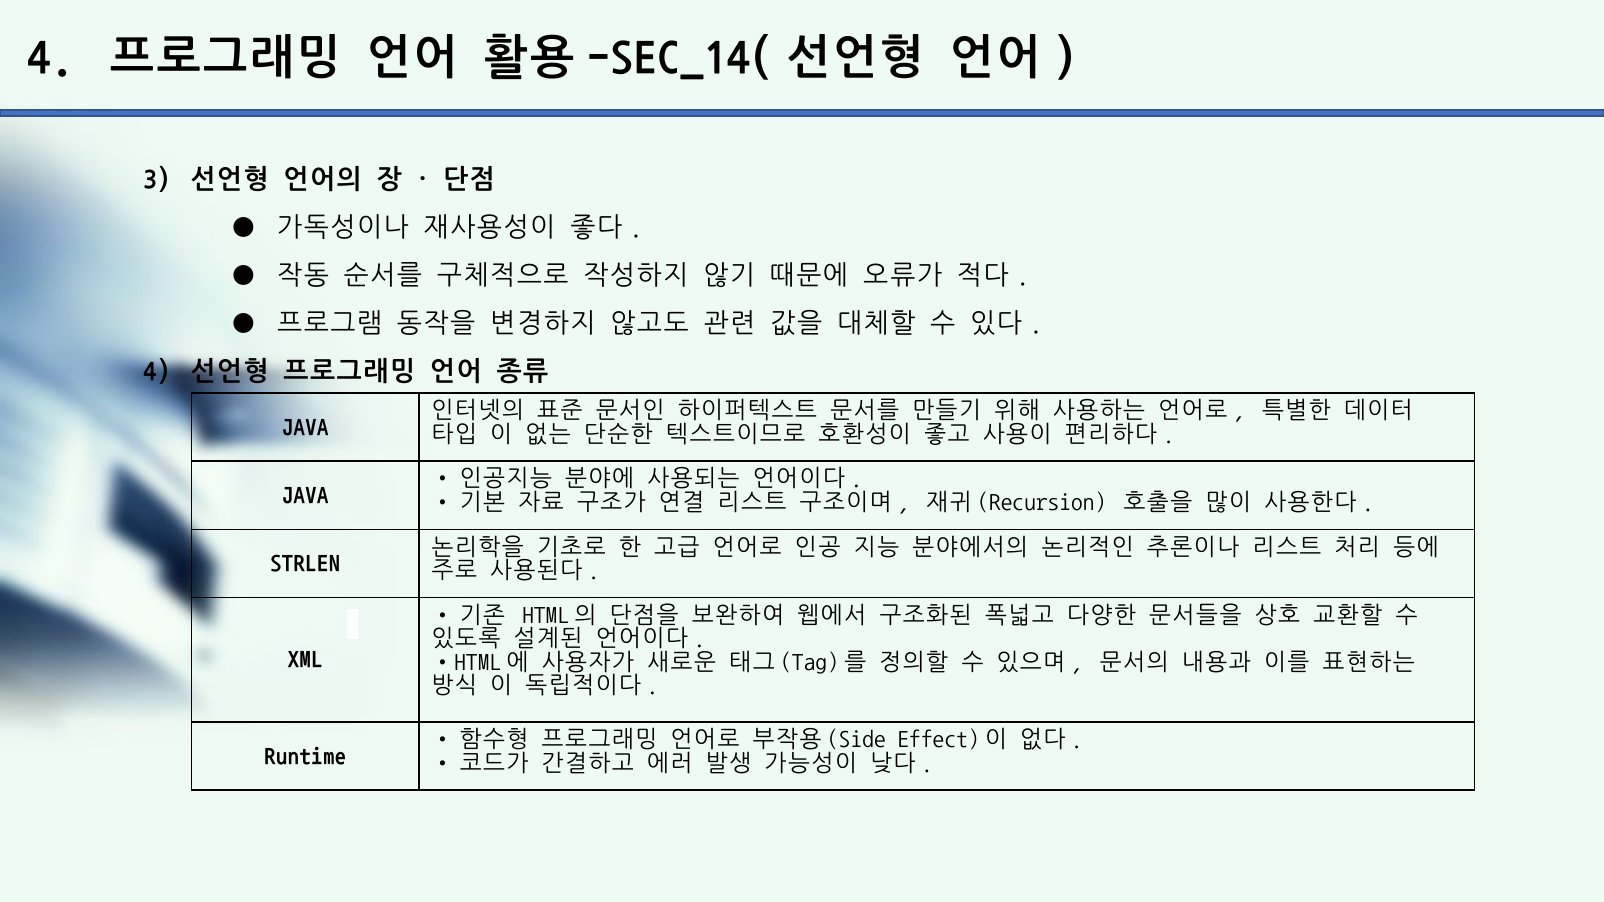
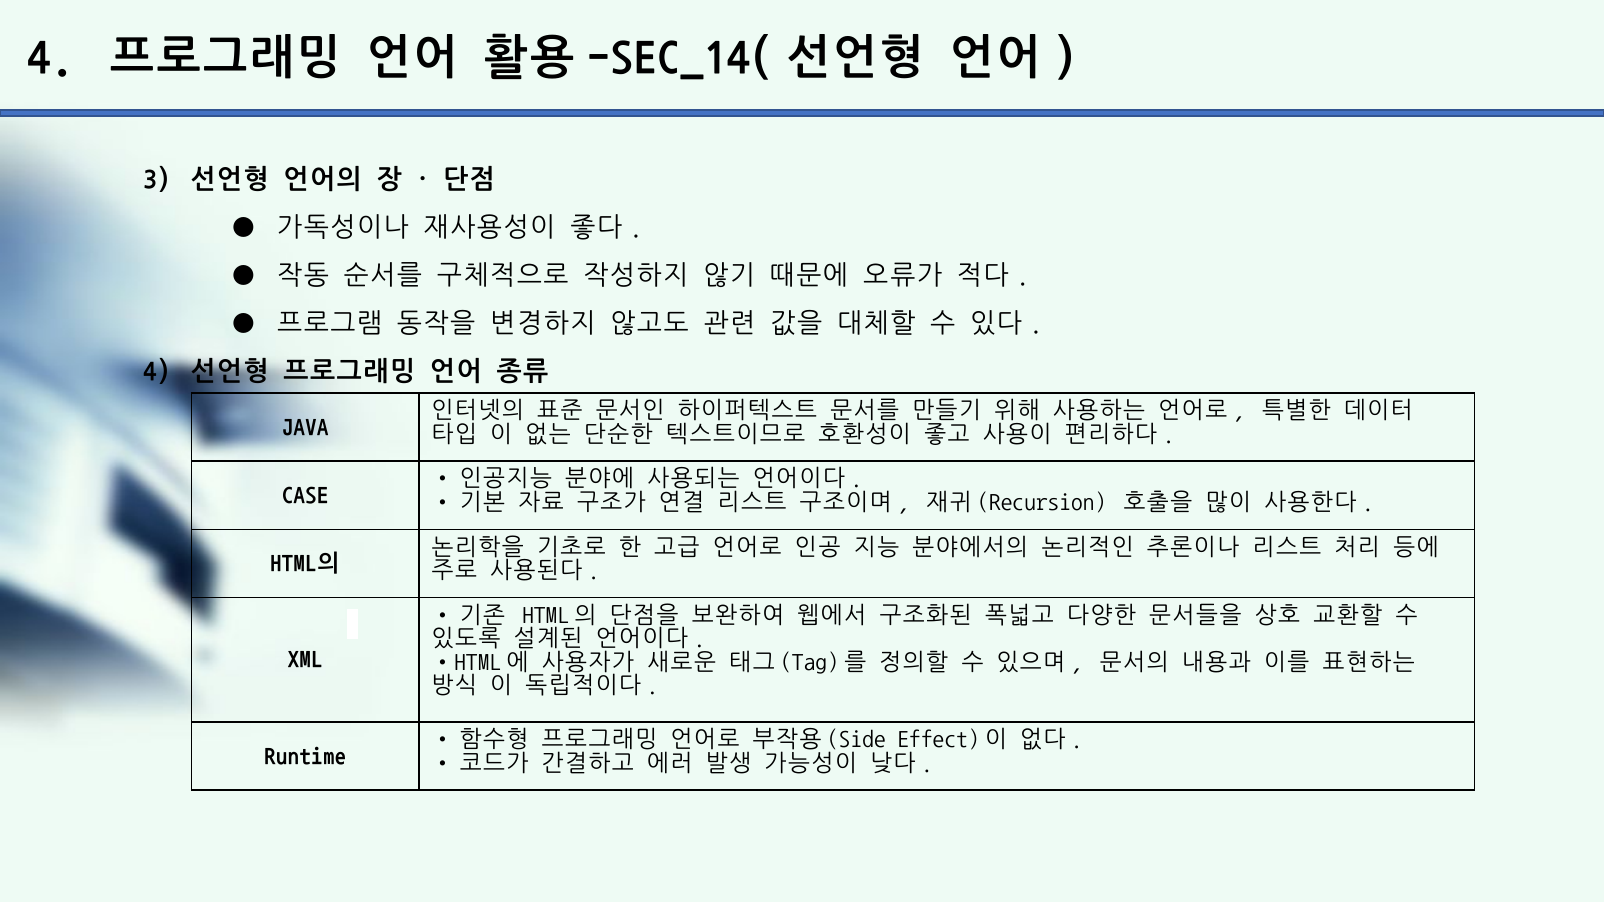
JAVA: JAVA -> CASE (305, 495)
STRLEN: STRLEN -> HTML의 (305, 563)
